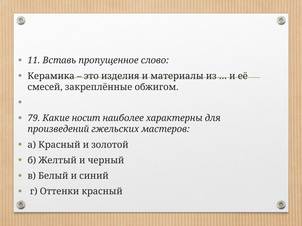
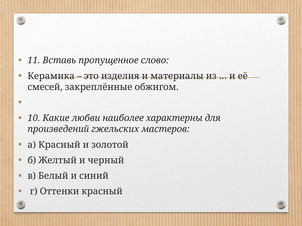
79: 79 -> 10 (34, 118)
носит: носит -> любви (86, 118)
